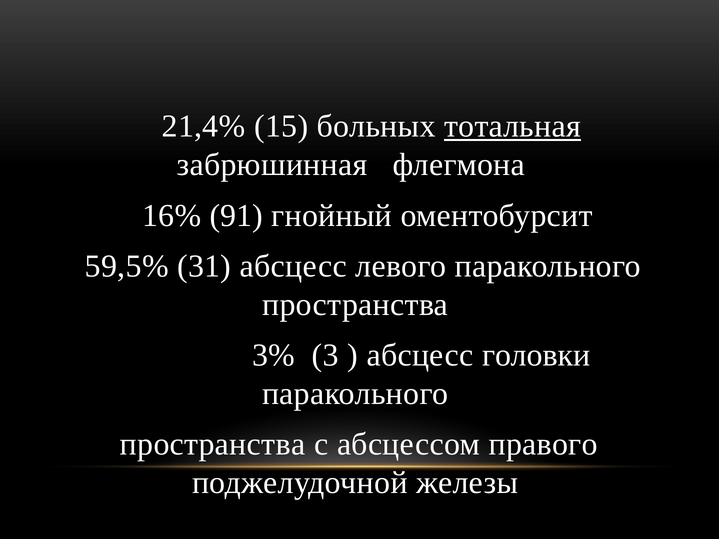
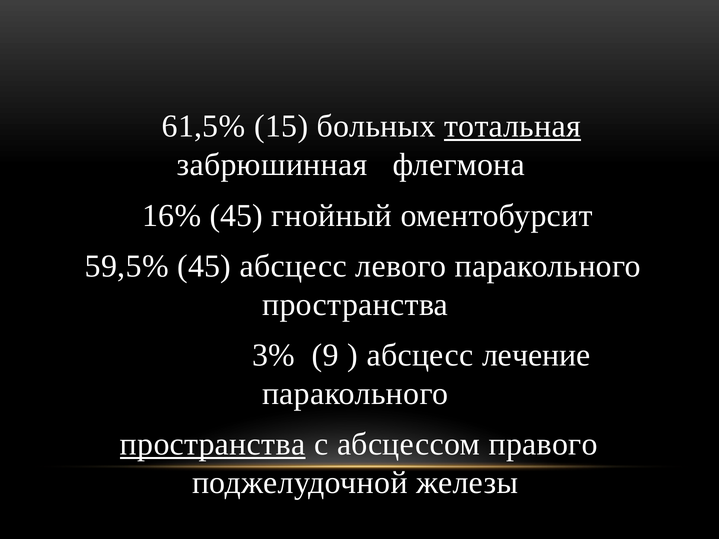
21,4%: 21,4% -> 61,5% (204, 126)
16% 91: 91 -> 45 (236, 216)
59,5% 31: 31 -> 45 (204, 266)
3: 3 -> 9 (325, 355)
головки: головки -> лечение (536, 355)
пространства underline: none -> present (213, 445)
